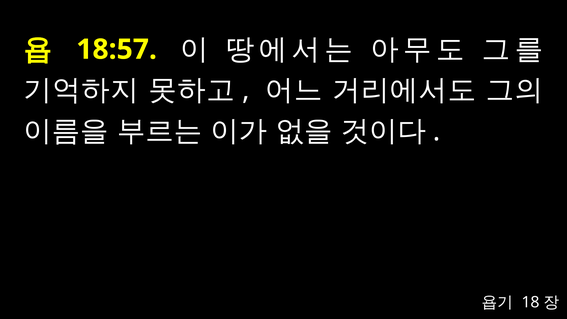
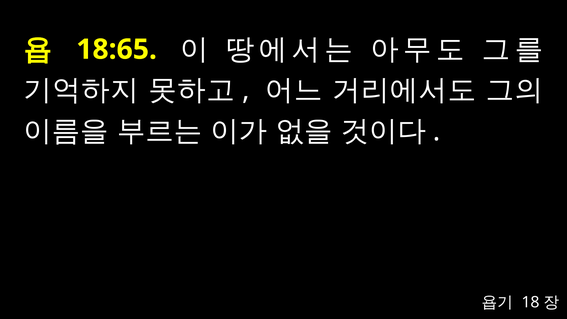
18:57: 18:57 -> 18:65 (117, 49)
